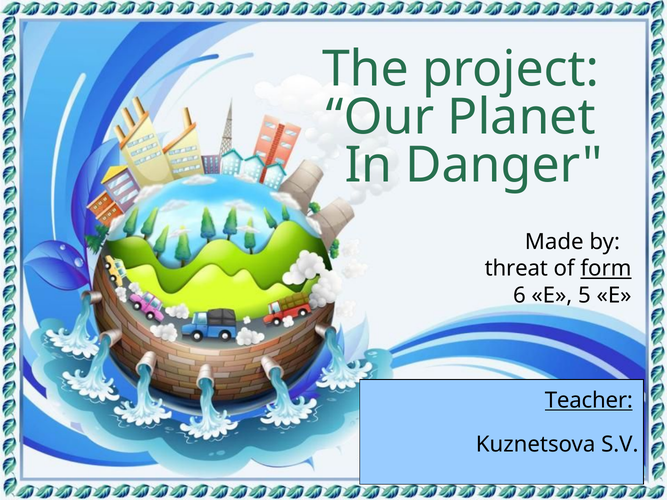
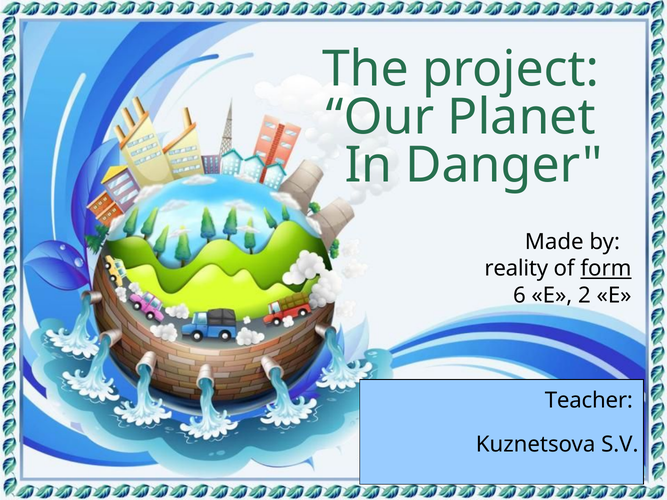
threat: threat -> reality (516, 269)
5: 5 -> 2 (584, 295)
Teacher underline: present -> none (589, 401)
